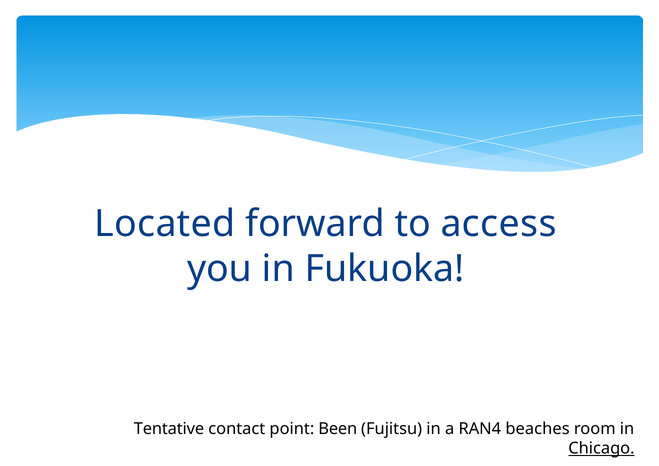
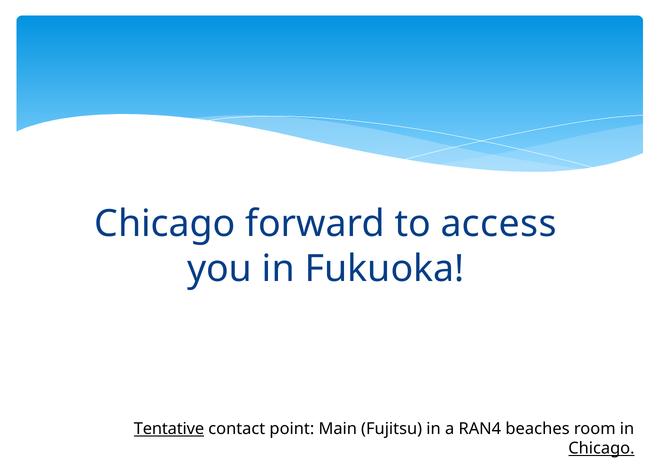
Located: Located -> Chicago (165, 224)
Tentative underline: none -> present (169, 429)
Been: Been -> Main (338, 429)
